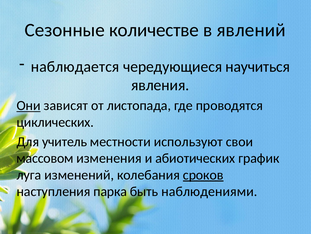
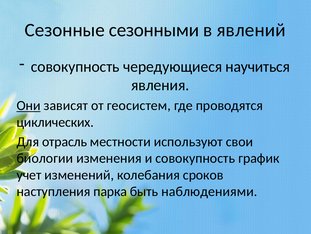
количестве: количестве -> сезонными (154, 30)
наблюдается: наблюдается -> совокупность (75, 66)
листопада: листопада -> геосистем (139, 105)
учитель: учитель -> отрасль (65, 141)
массовом: массовом -> биологии (45, 158)
и абиотических: абиотических -> совокупность (195, 158)
луга: луга -> учет (29, 174)
сроков underline: present -> none (203, 174)
